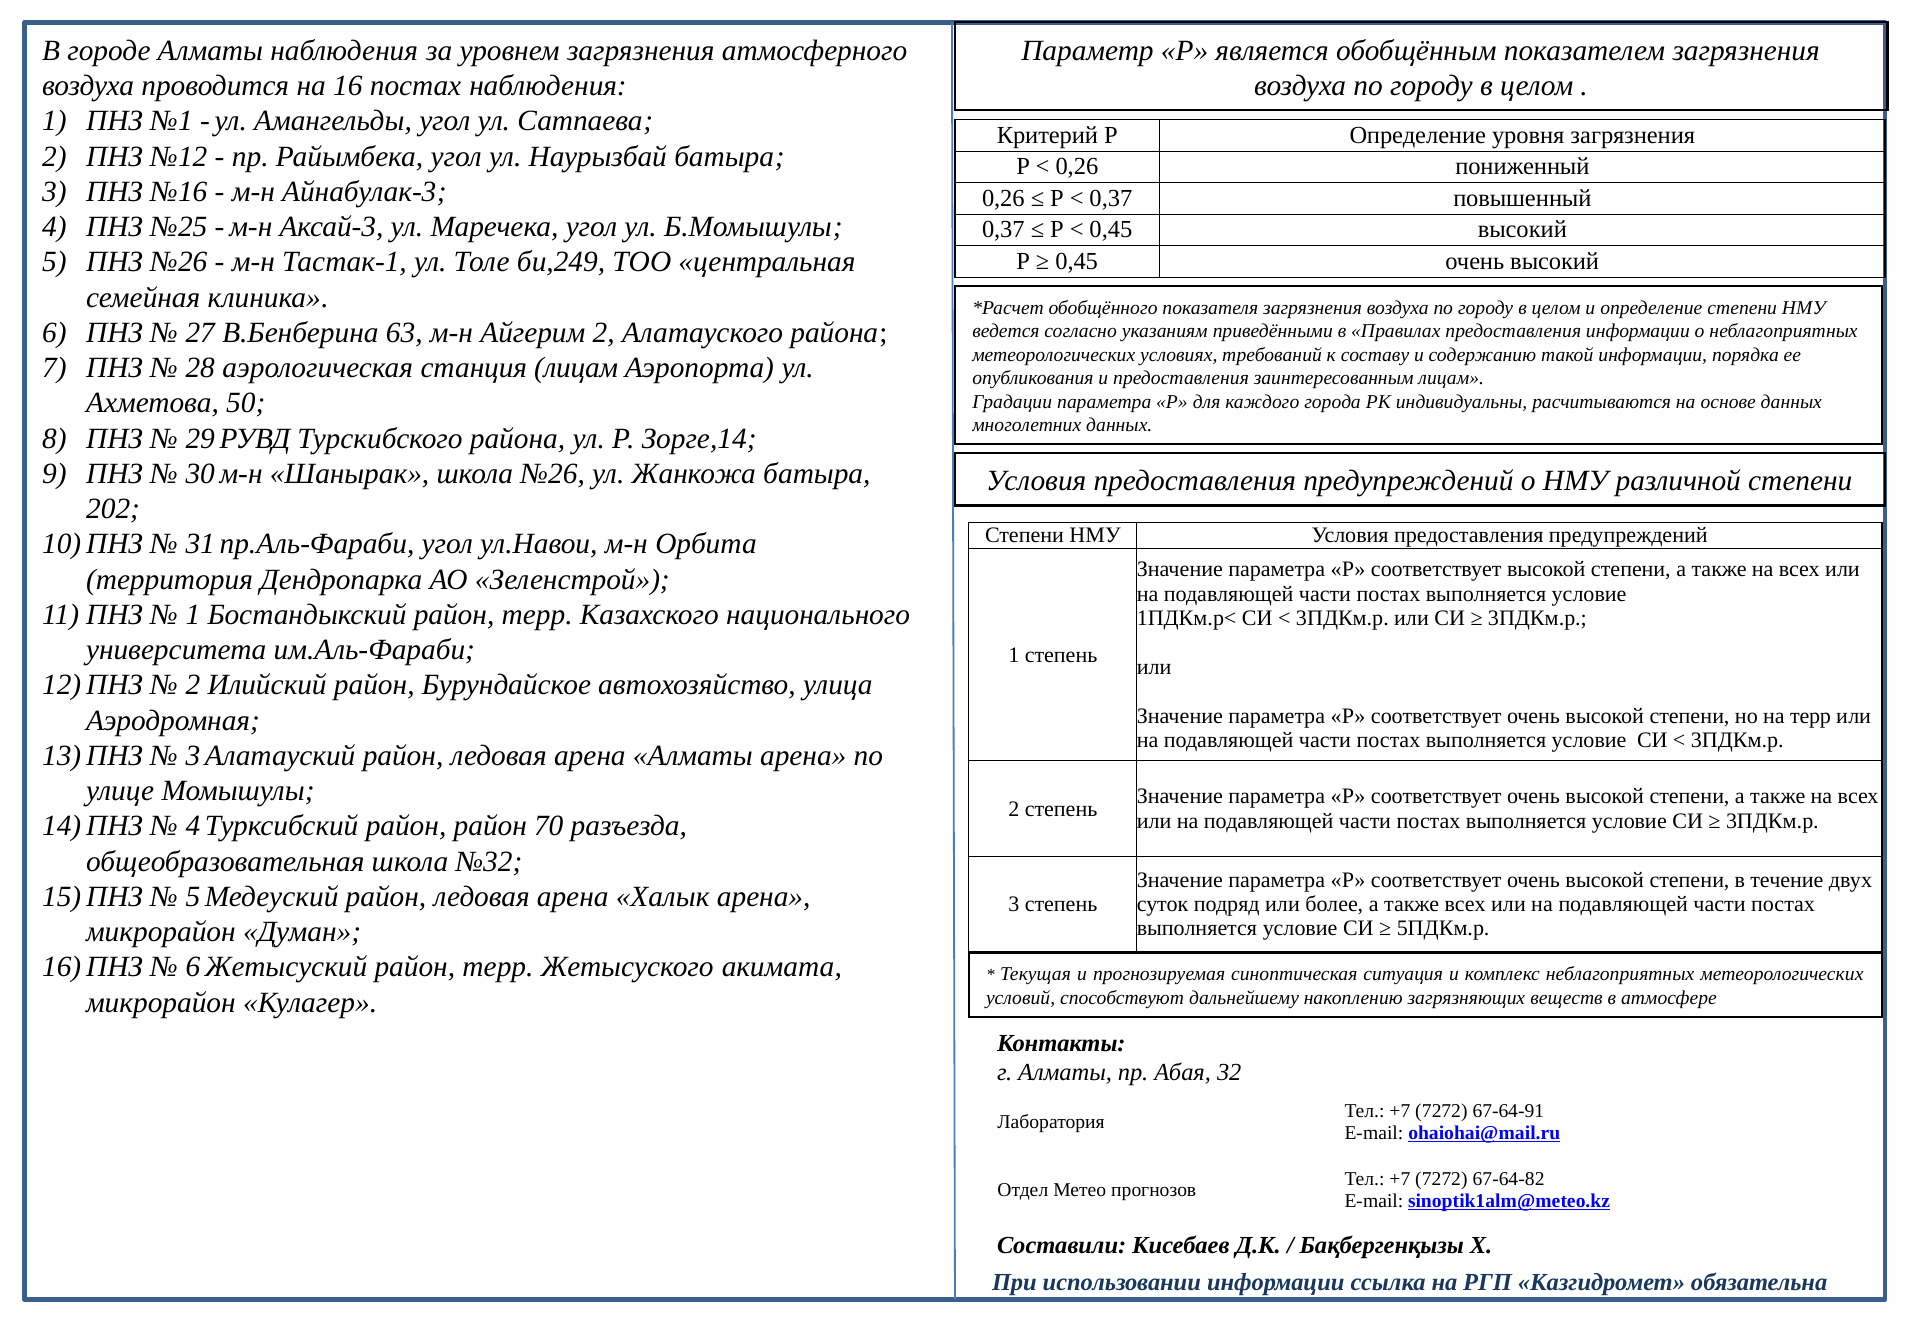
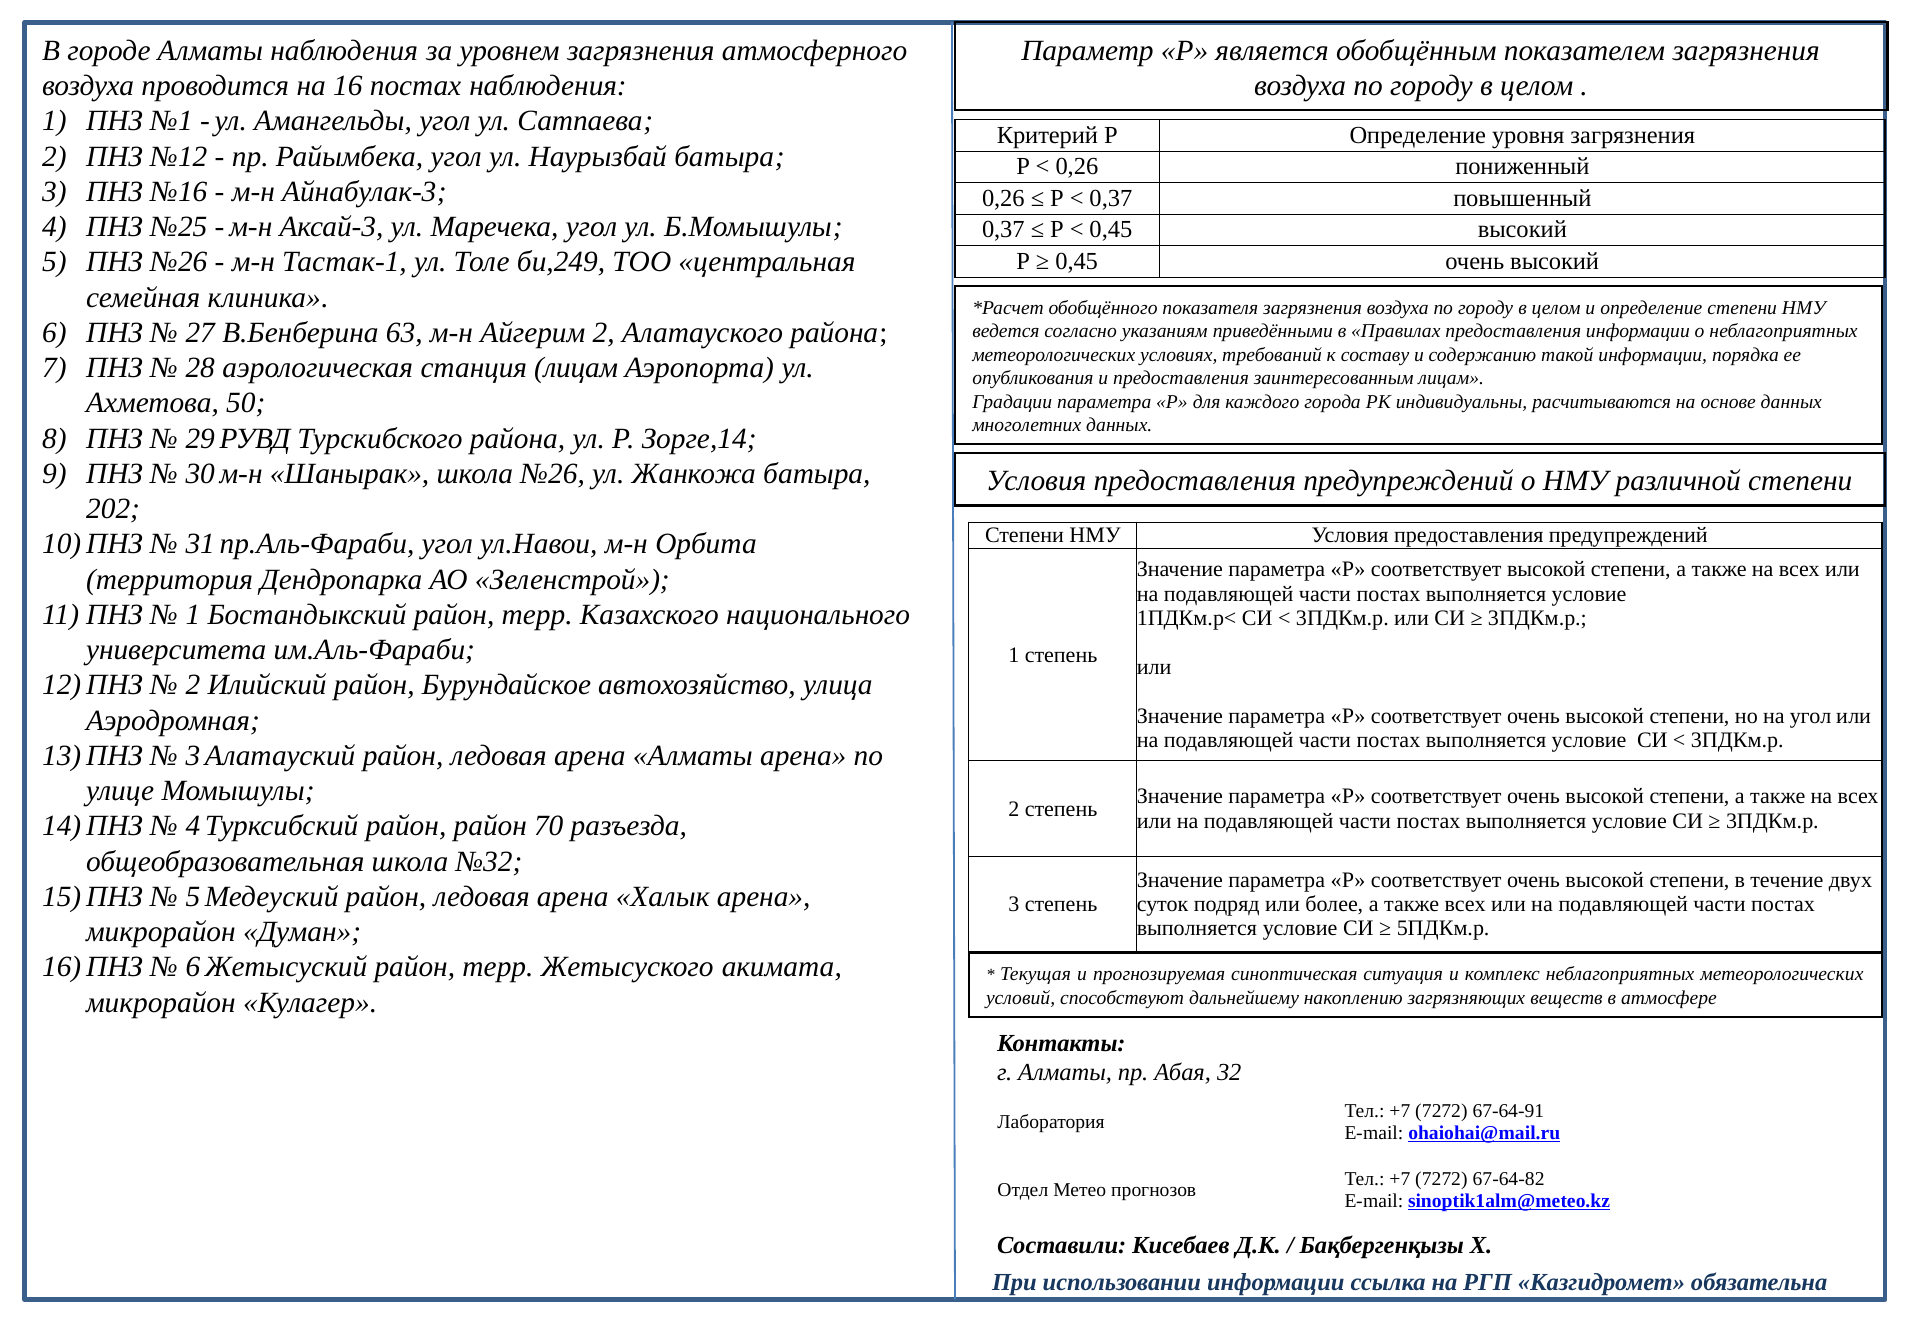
на терр: терр -> угол (1811, 716)
